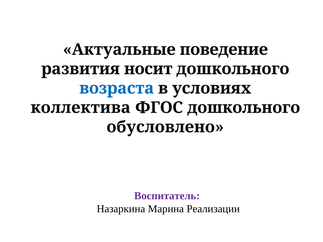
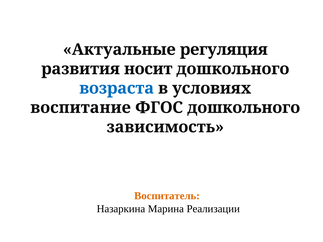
поведение: поведение -> регуляция (224, 50)
коллектива: коллектива -> воспитание (81, 108)
обусловлено: обусловлено -> зависимость (165, 127)
Воспитатель colour: purple -> orange (167, 196)
